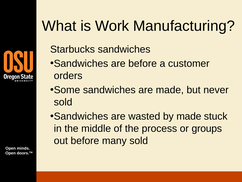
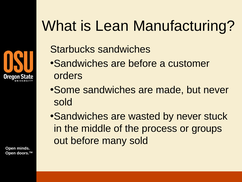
Work: Work -> Lean (112, 26)
by made: made -> never (189, 116)
